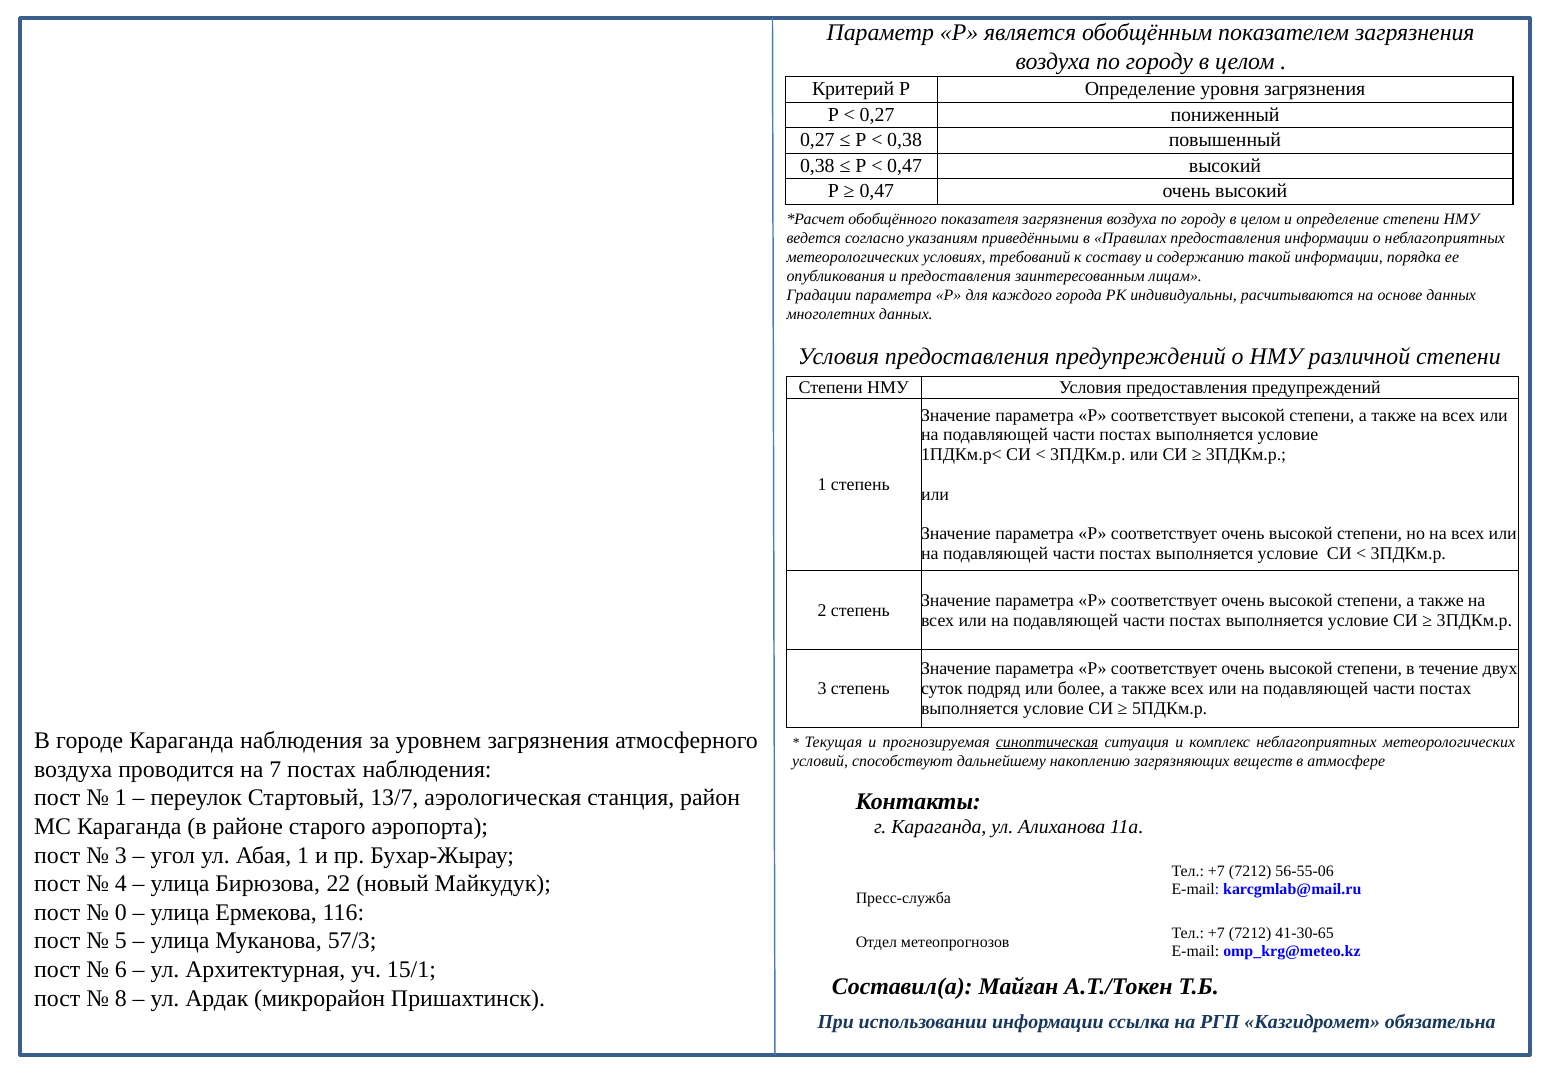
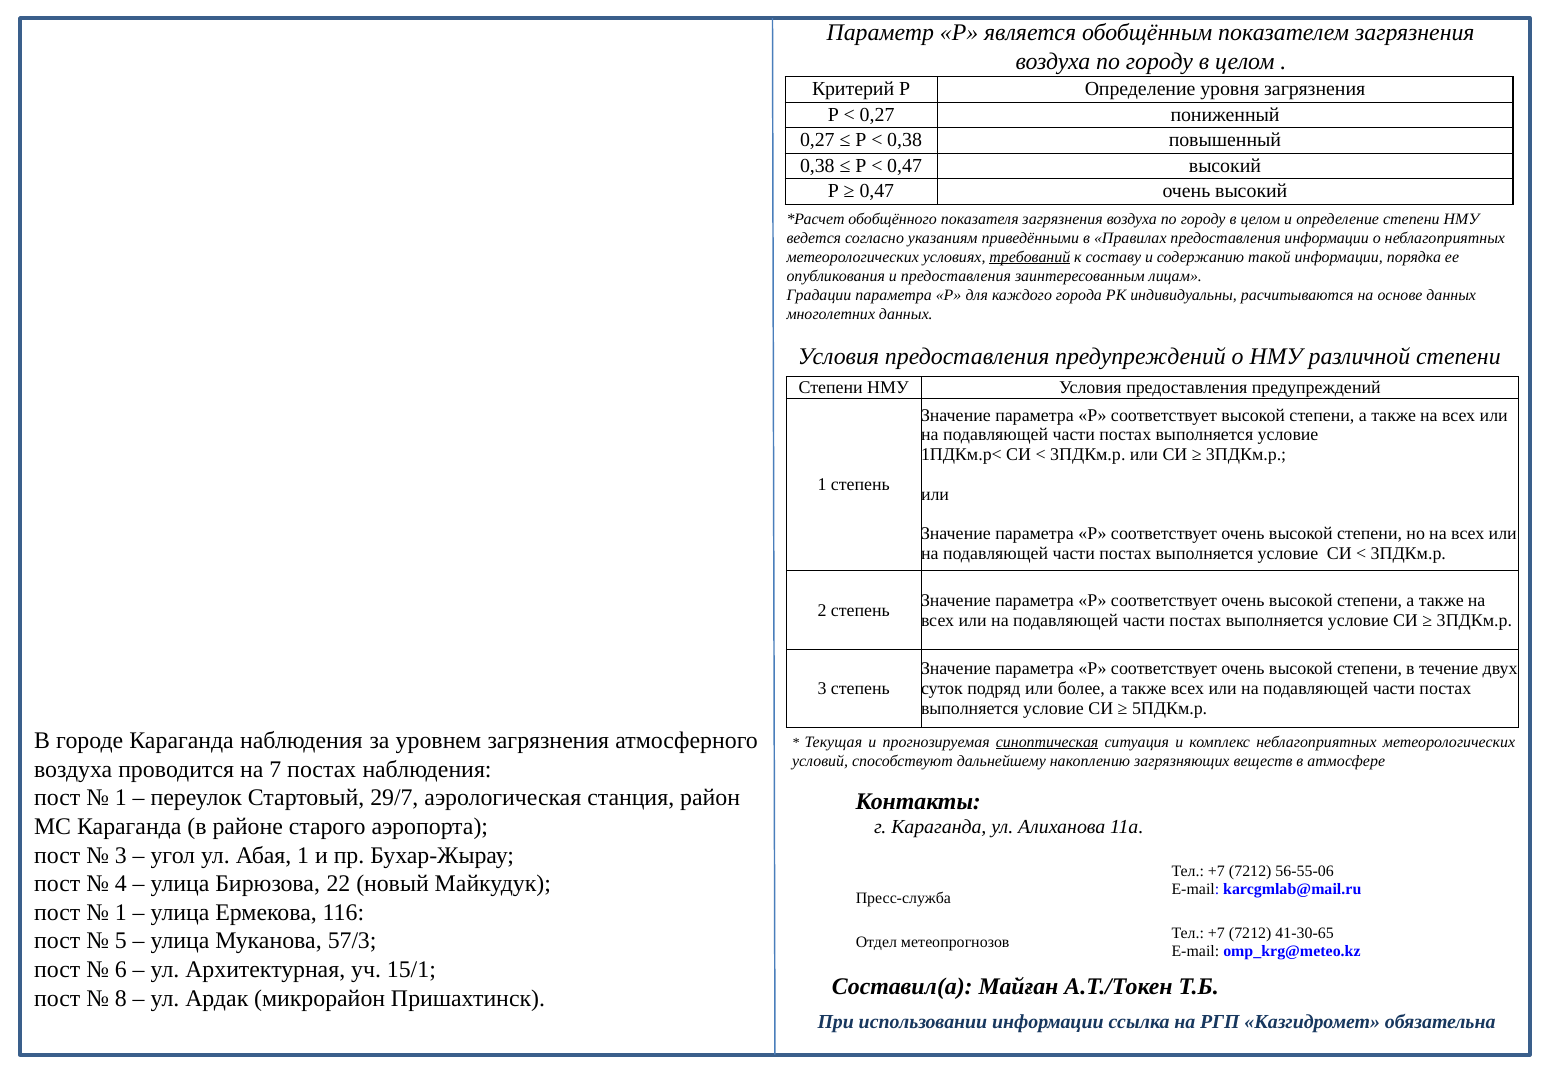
требований underline: none -> present (1030, 257)
13/7: 13/7 -> 29/7 (394, 798)
0: 0 -> 1 (121, 912)
